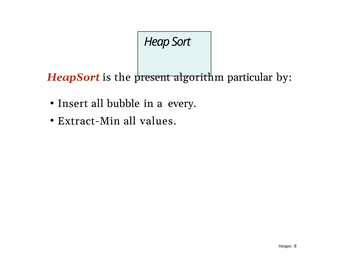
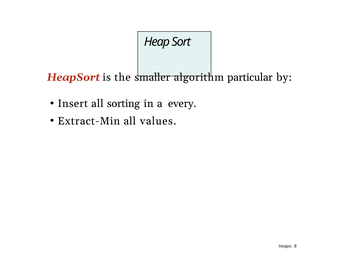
present: present -> smaller (152, 77)
bubble: bubble -> sorting (123, 104)
